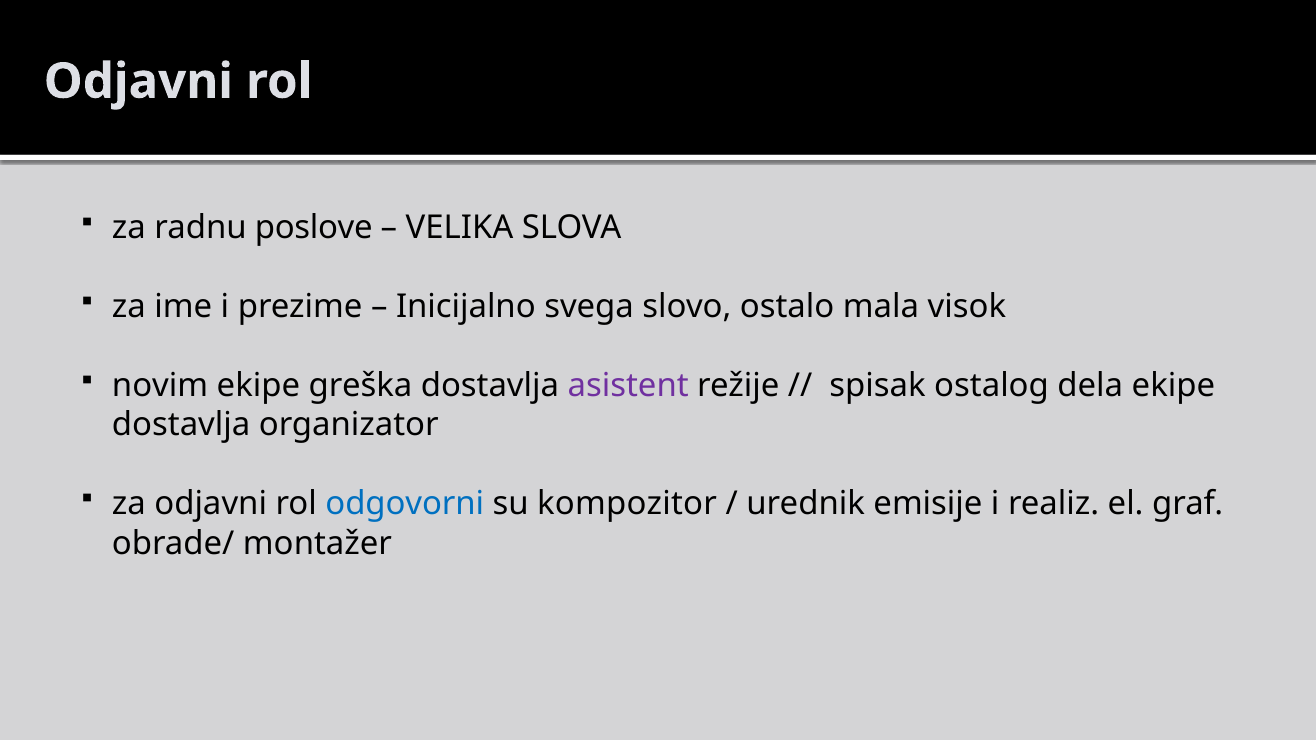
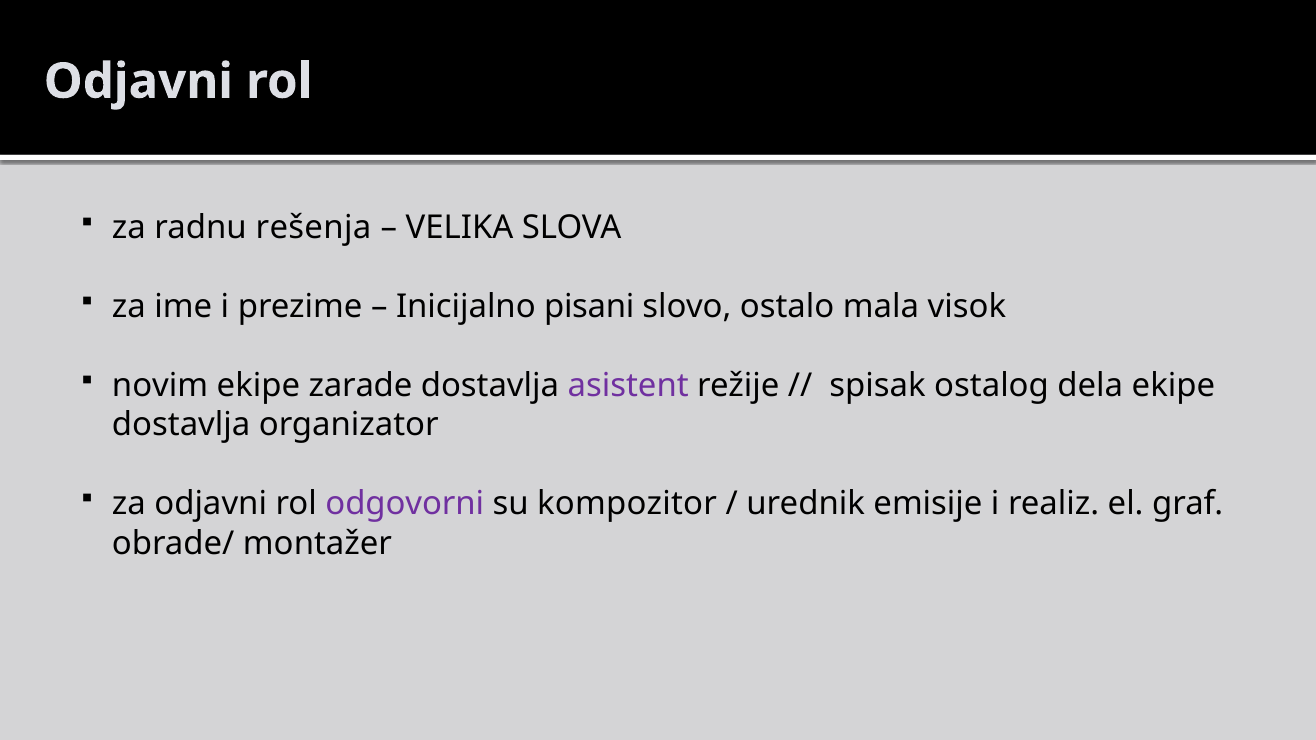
poslove: poslove -> rešenja (313, 228)
svega: svega -> pisani (589, 307)
greška: greška -> zarade (360, 386)
odgovorni colour: blue -> purple (405, 504)
